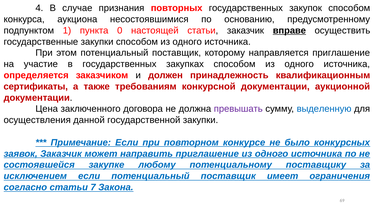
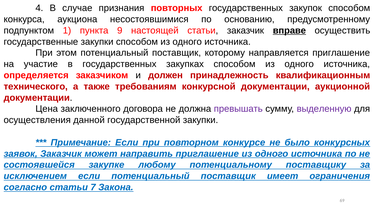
0: 0 -> 9 (120, 31)
сертификаты: сертификаты -> технического (36, 87)
выделенную colour: blue -> purple (324, 109)
